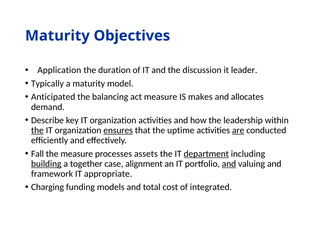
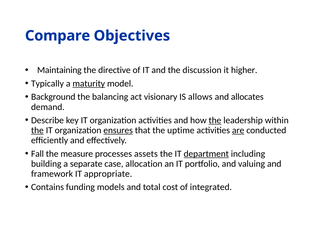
Maturity: Maturity -> Compare (58, 36)
Application: Application -> Maintaining (59, 70)
duration: duration -> directive (114, 70)
leader: leader -> higher (244, 70)
maturity underline: none -> present (89, 84)
Anticipated: Anticipated -> Background (53, 97)
act measure: measure -> visionary (161, 97)
makes: makes -> allows (200, 97)
the underline: none -> present (215, 120)
building underline: present -> none (46, 164)
together: together -> separate (86, 164)
alignment: alignment -> allocation (144, 164)
and underline: present -> none (229, 164)
Charging: Charging -> Contains (47, 187)
